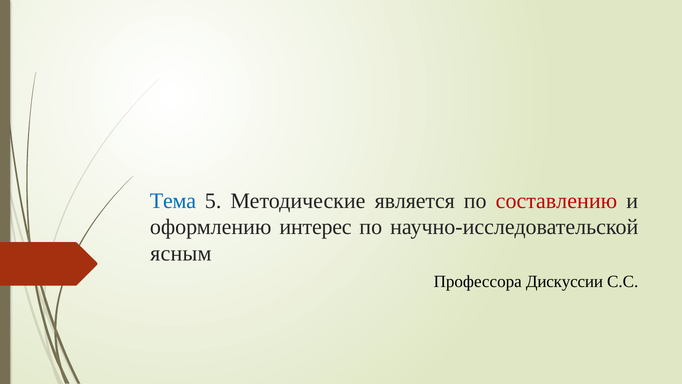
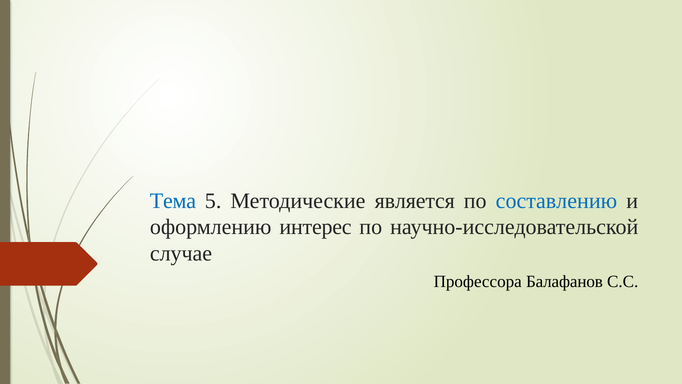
составлению colour: red -> blue (556, 201)
ясным: ясным -> случае (181, 253)
Дискуссии: Дискуссии -> Балафанов (564, 281)
